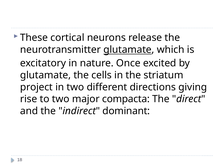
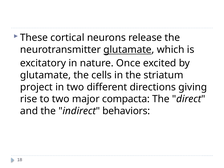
dominant: dominant -> behaviors (126, 111)
